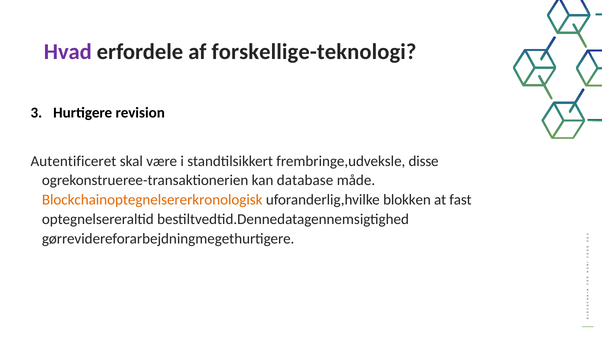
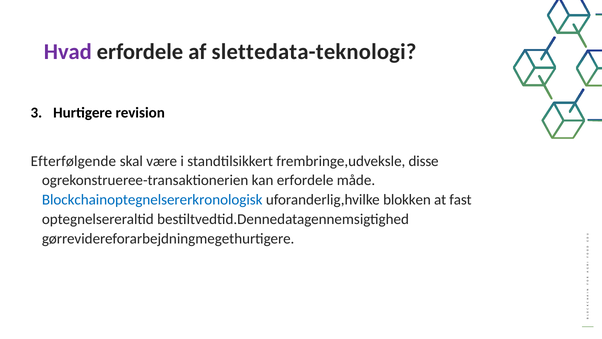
forskellige-teknologi: forskellige-teknologi -> slettedata-teknologi (314, 52)
Autentificeret: Autentificeret -> Efterfølgende (73, 161)
kan database: database -> erfordele (305, 180)
Blockchainoptegnelsererkronologisk colour: orange -> blue (152, 200)
